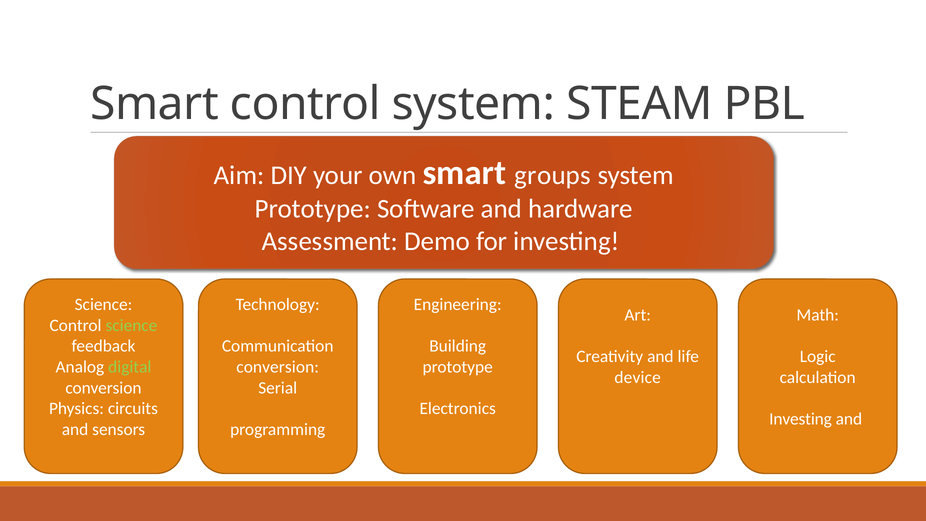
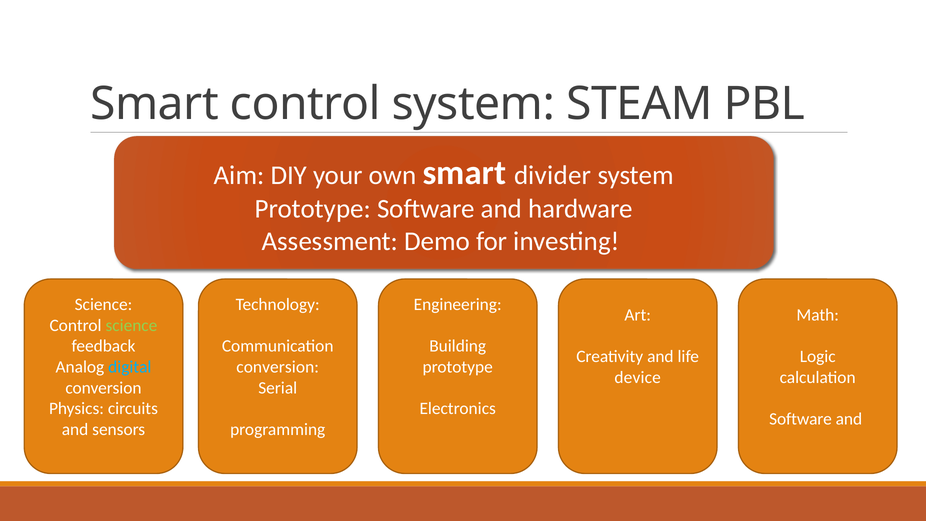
groups: groups -> divider (553, 175)
digital colour: light green -> light blue (130, 367)
Investing: Investing -> Software (801, 419)
